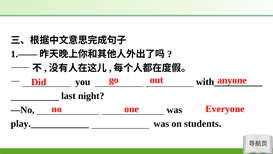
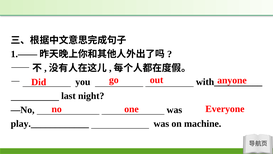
students: students -> machine (203, 123)
